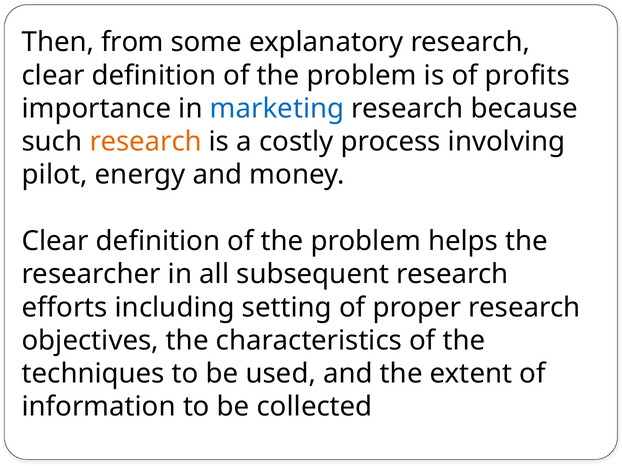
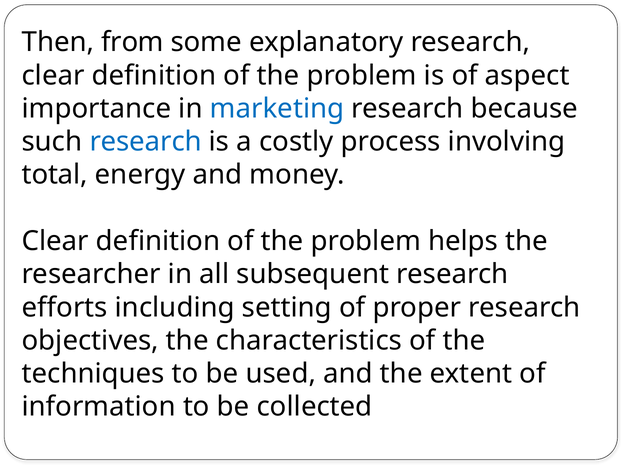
profits: profits -> aspect (527, 75)
research colour: orange -> blue (146, 142)
pilot: pilot -> total (55, 175)
